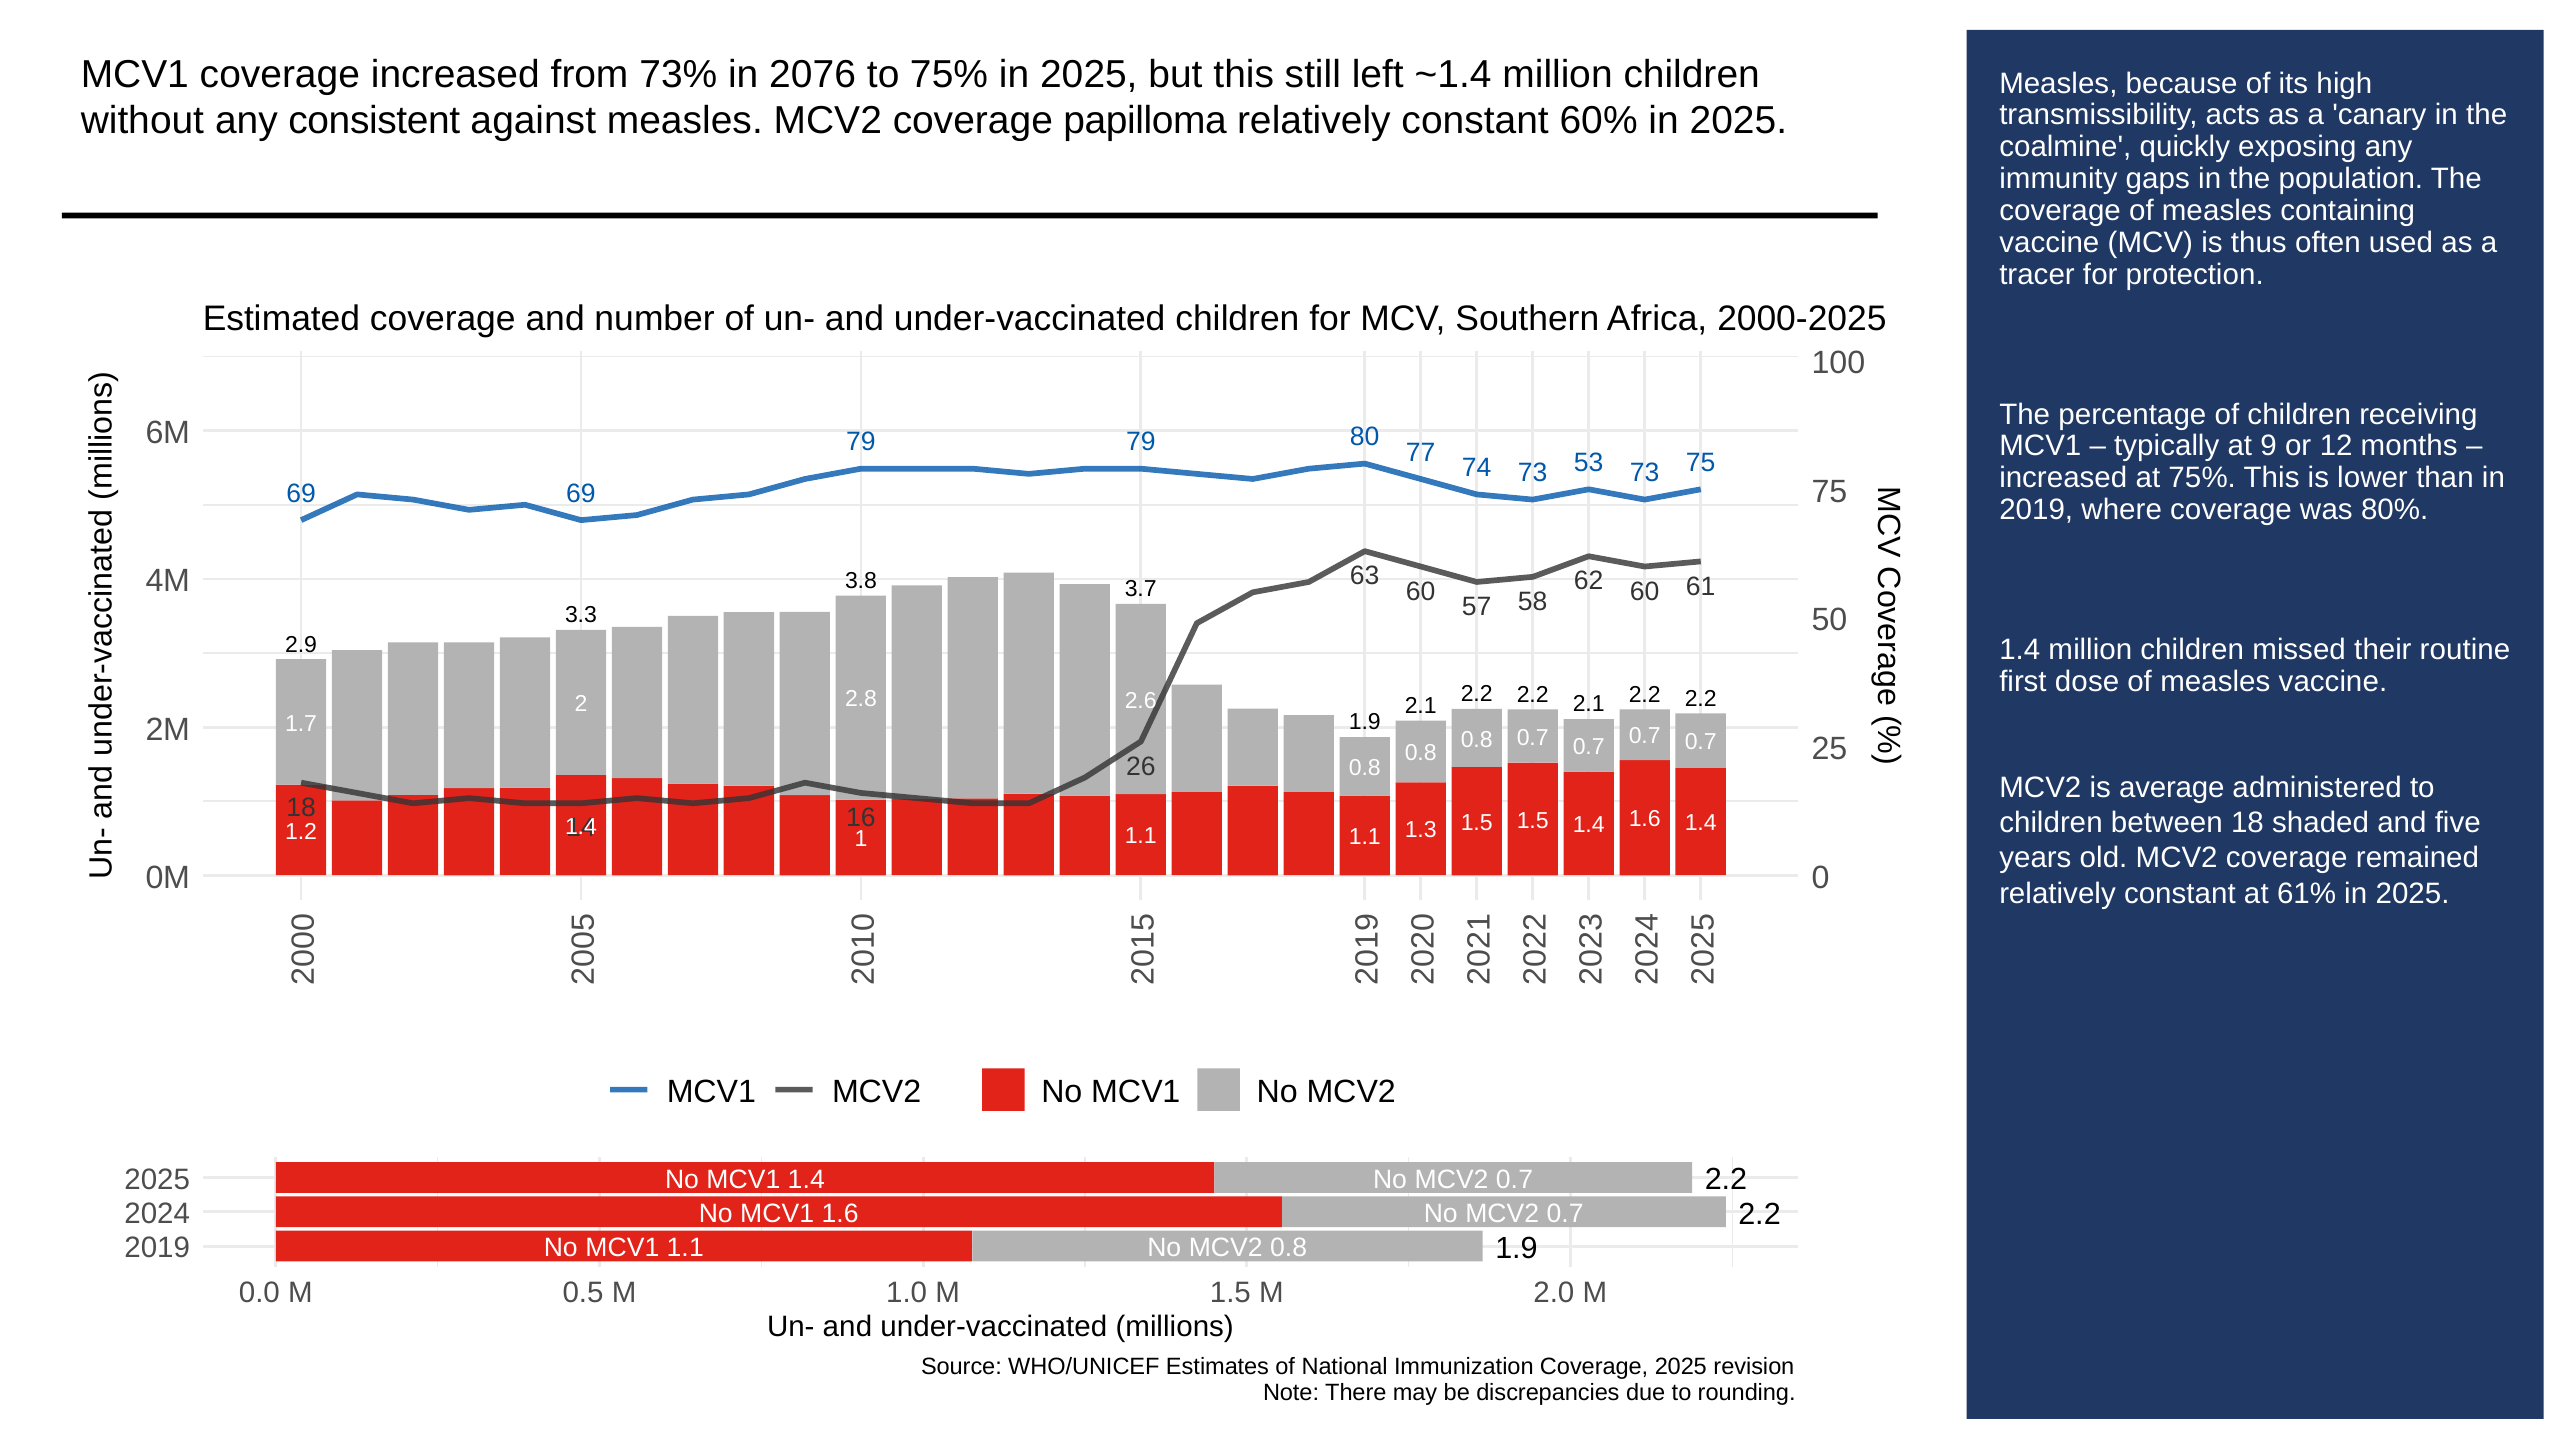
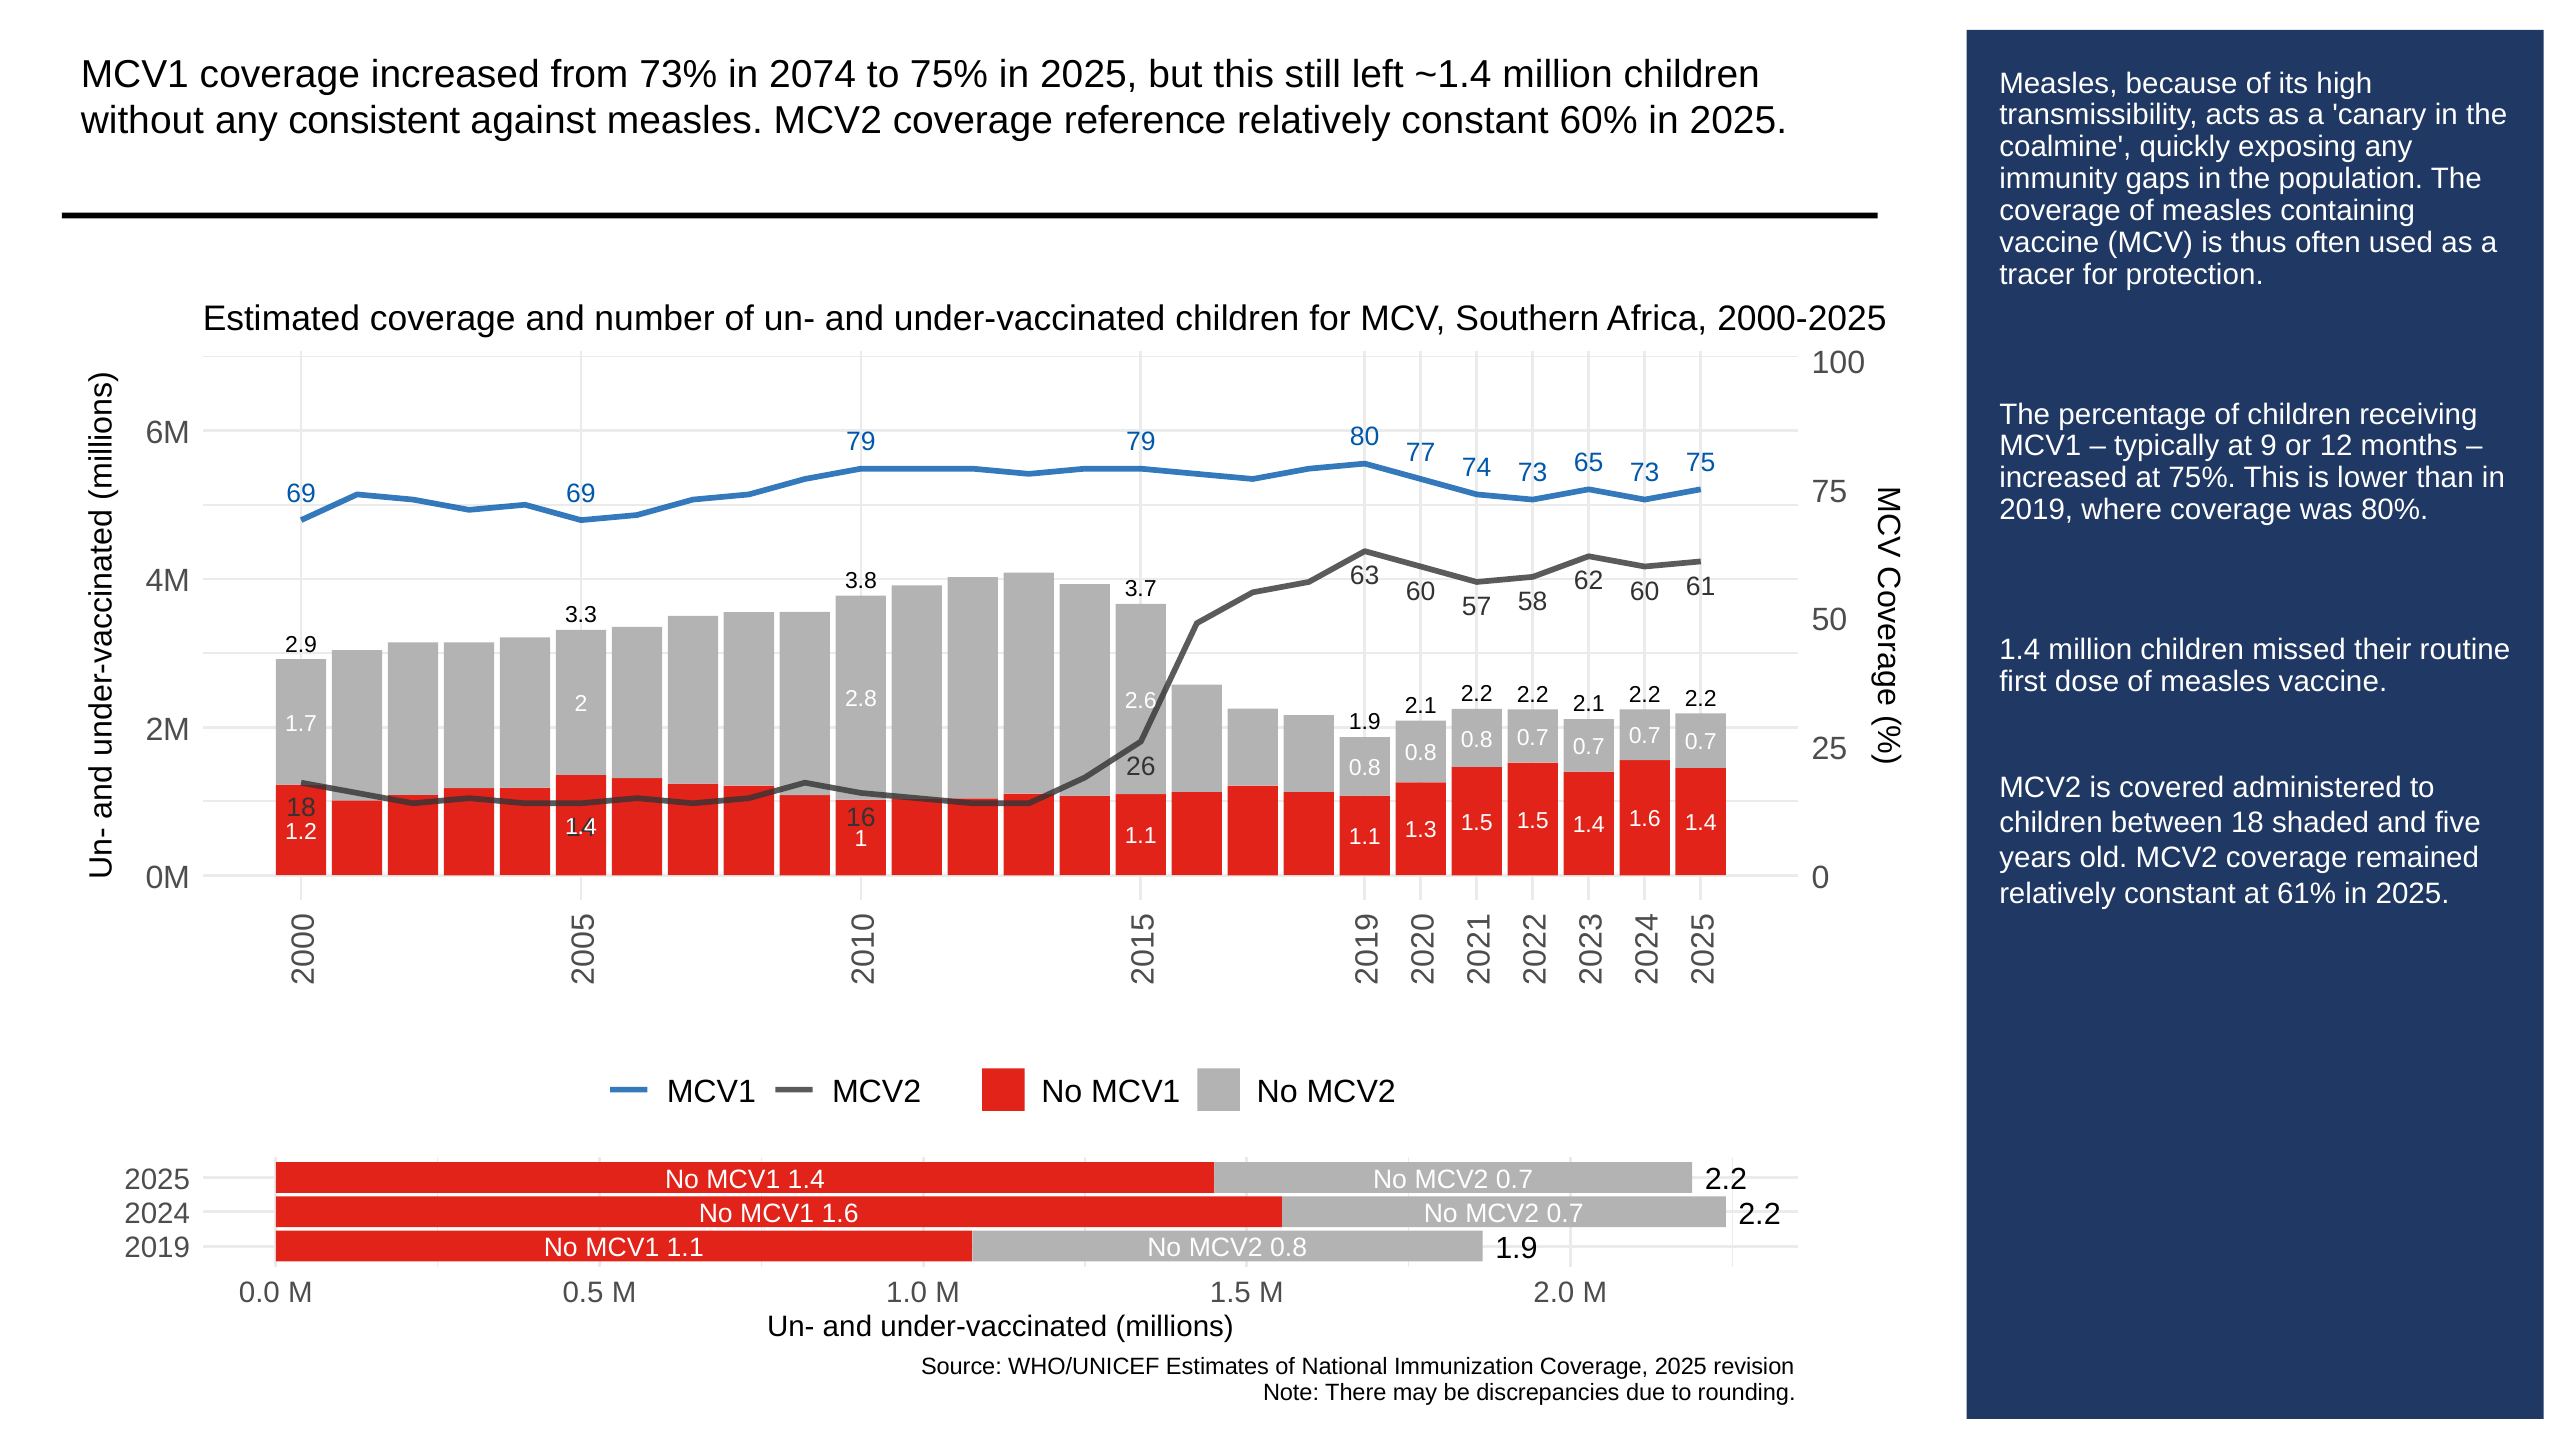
2076: 2076 -> 2074 (813, 74)
papilloma: papilloma -> reference (1145, 121)
53: 53 -> 65 (1589, 463)
average: average -> covered (2172, 787)
